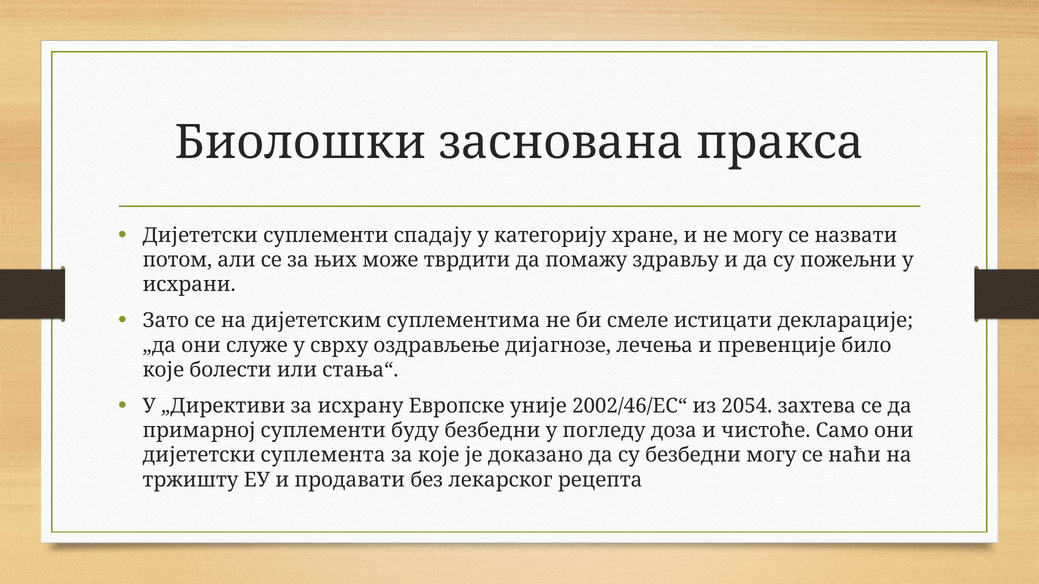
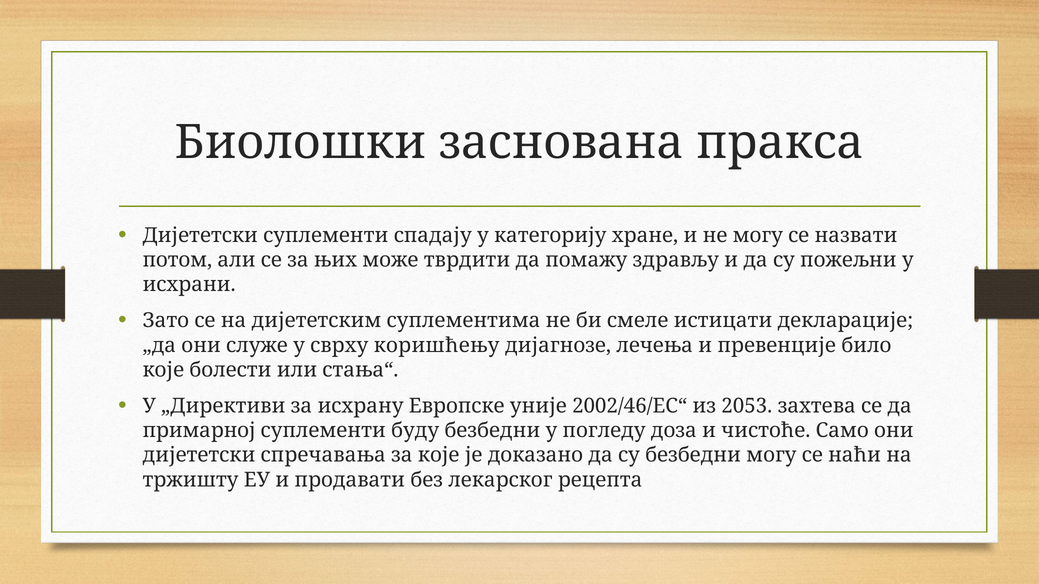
оздрављење: оздрављење -> коришћењу (437, 346)
2054: 2054 -> 2053 (747, 406)
суплемента: суплемента -> спречавања (323, 455)
